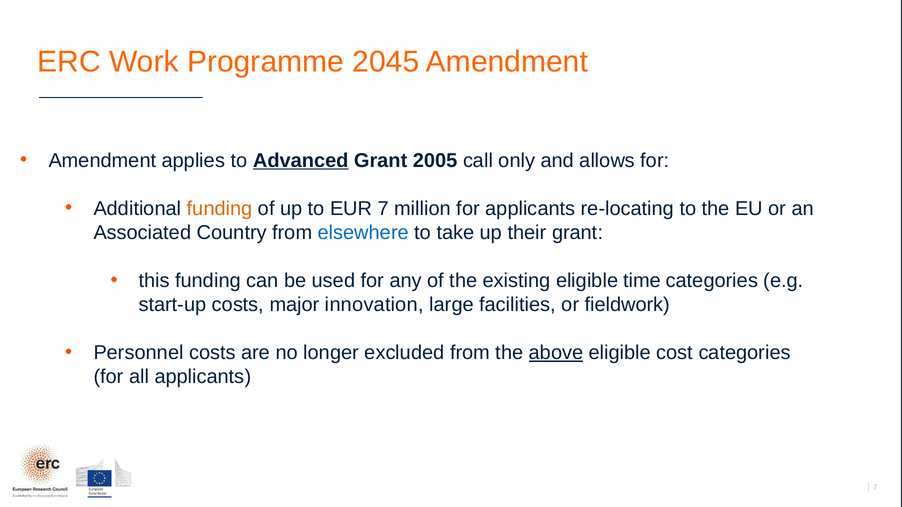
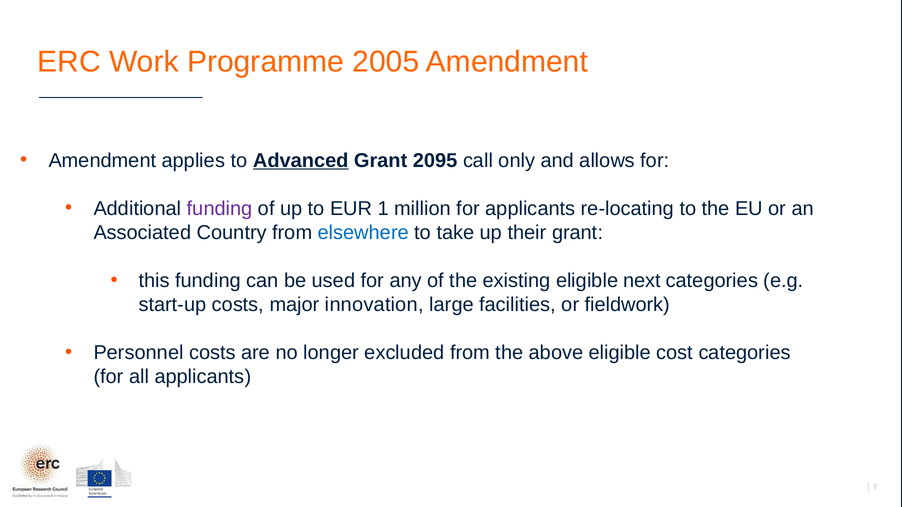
2045: 2045 -> 2005 (386, 62)
2005: 2005 -> 2095 (435, 161)
funding colour: orange -> purple (220, 209)
EUR 7: 7 -> 1 (383, 209)
time: time -> next (642, 281)
above underline: present -> none (556, 353)
